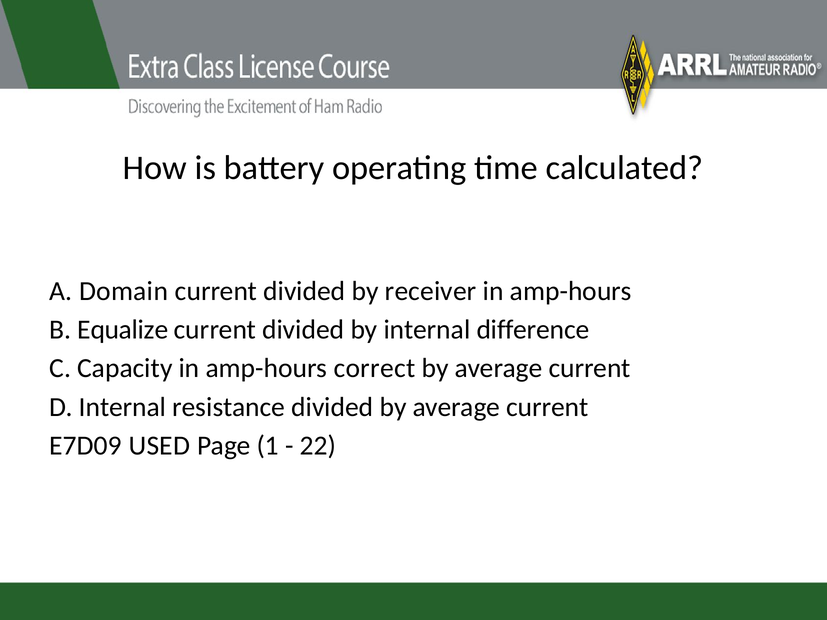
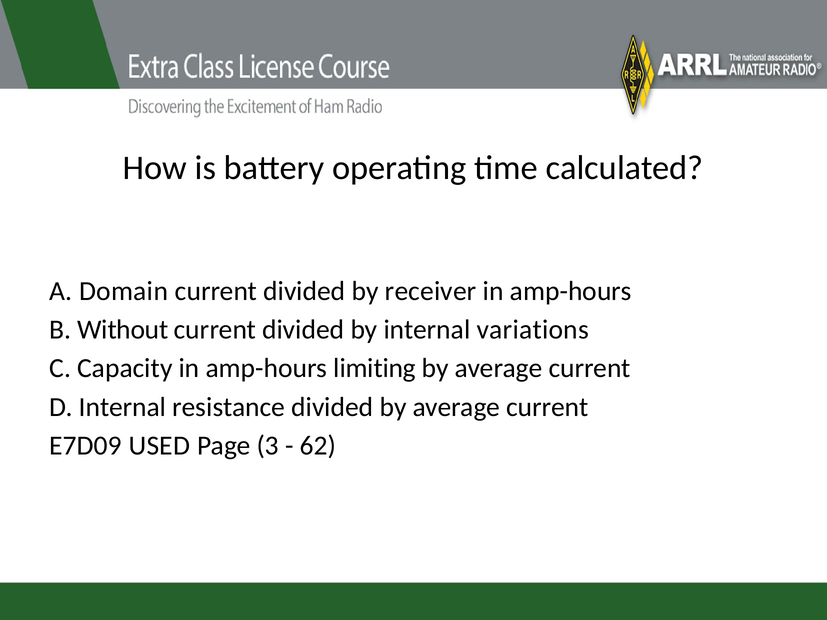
Equalize: Equalize -> Without (123, 330)
difference: difference -> variations (533, 330)
correct: correct -> limiting (375, 368)
1: 1 -> 3 (268, 446)
22: 22 -> 62 (318, 446)
